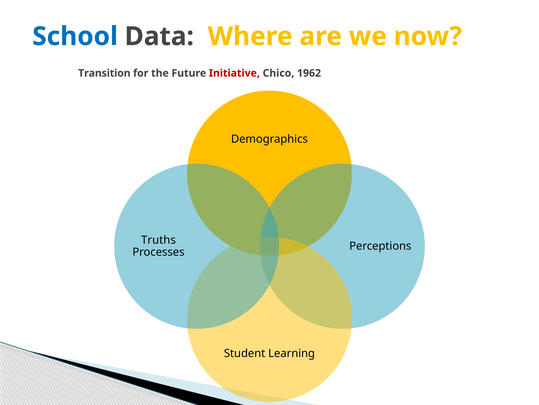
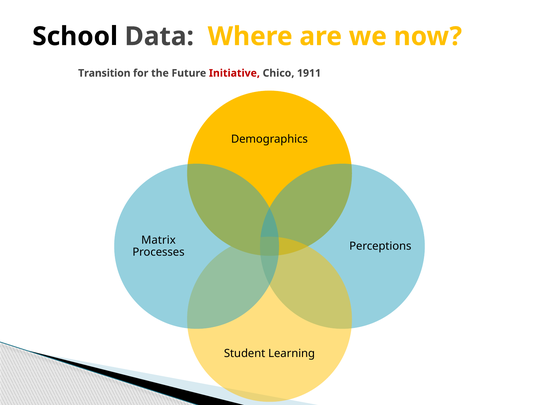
School colour: blue -> black (75, 36)
1962: 1962 -> 1911 (309, 73)
Truths: Truths -> Matrix (158, 240)
